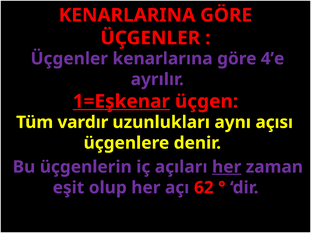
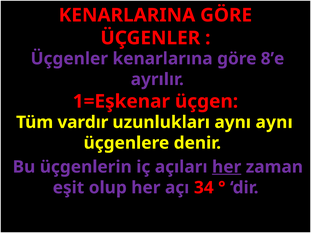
4’e: 4’e -> 8’e (272, 59)
1=Eşkenar underline: present -> none (121, 102)
aynı açısı: açısı -> aynı (274, 122)
62: 62 -> 34 (204, 188)
